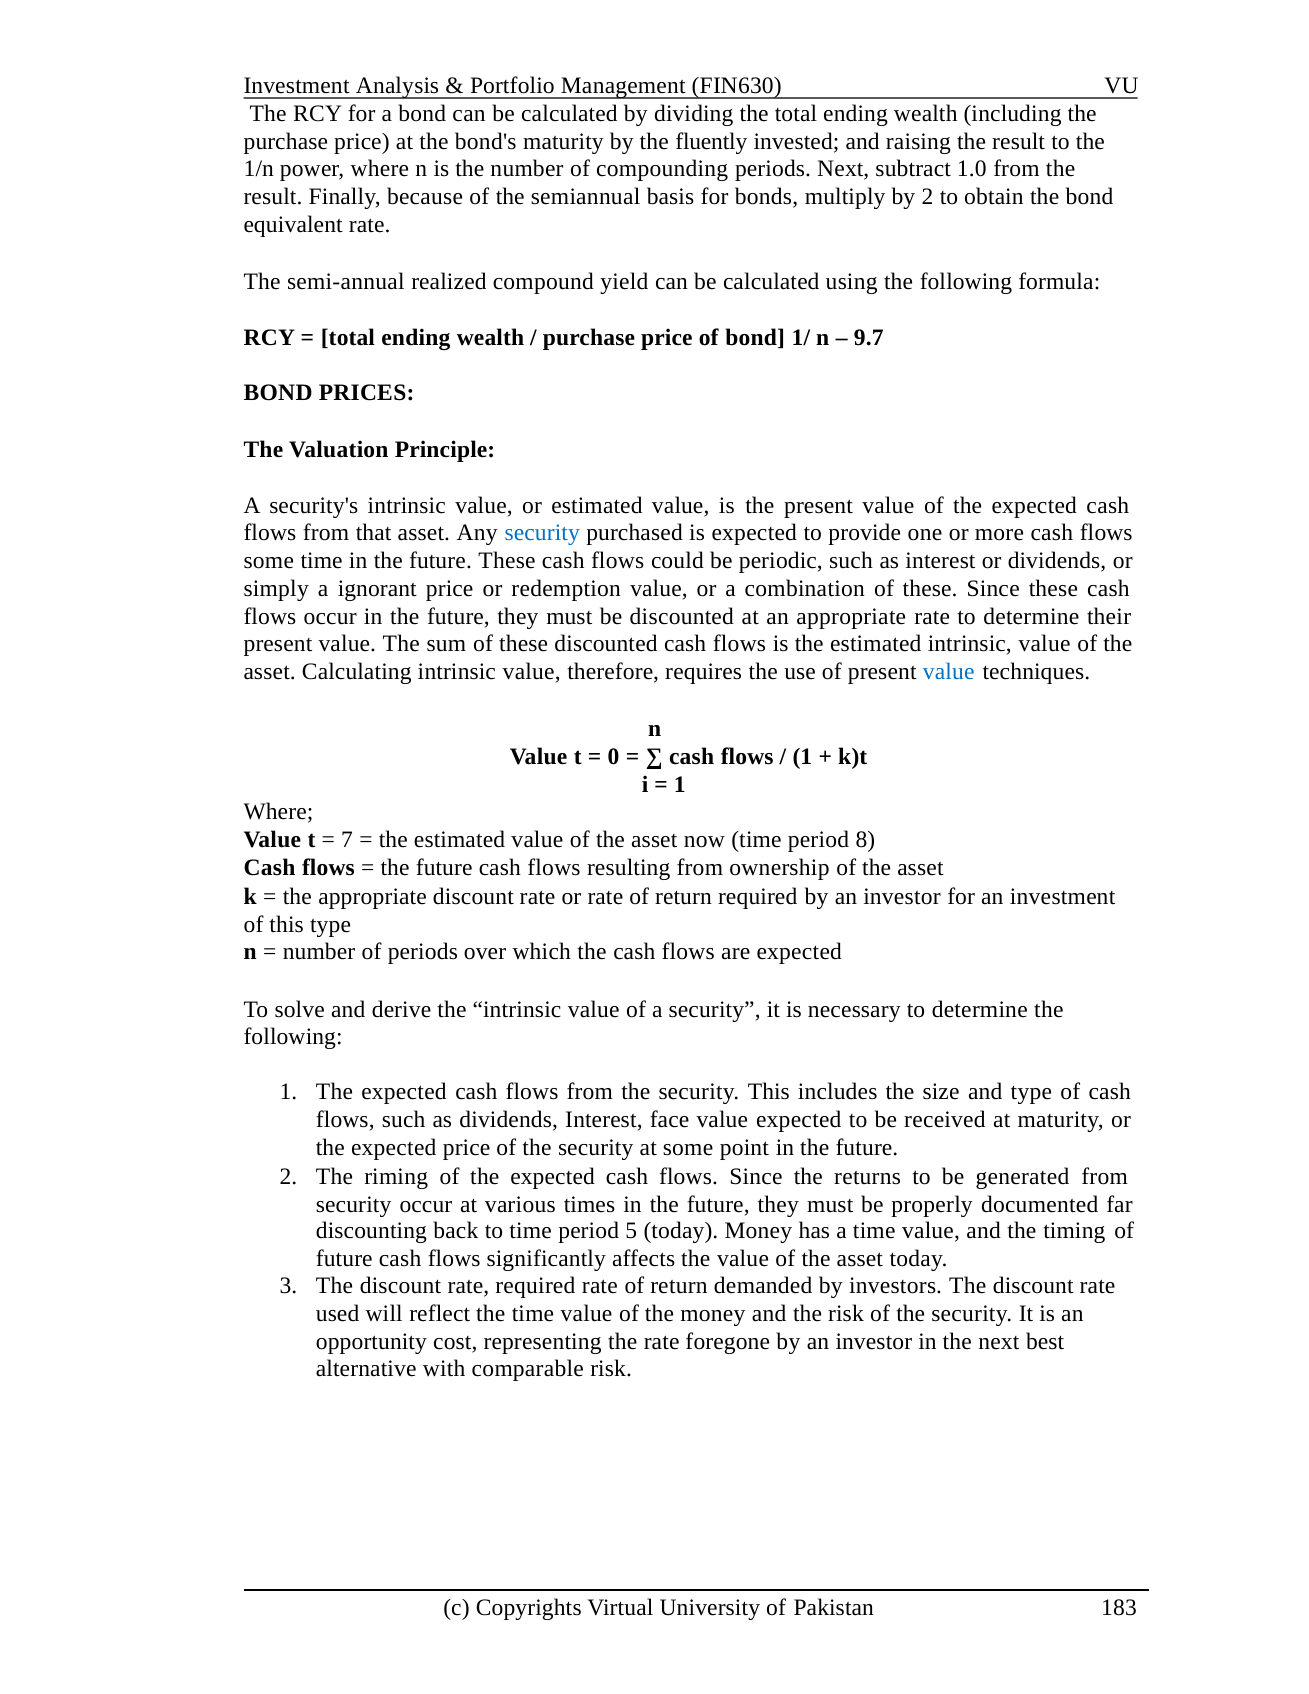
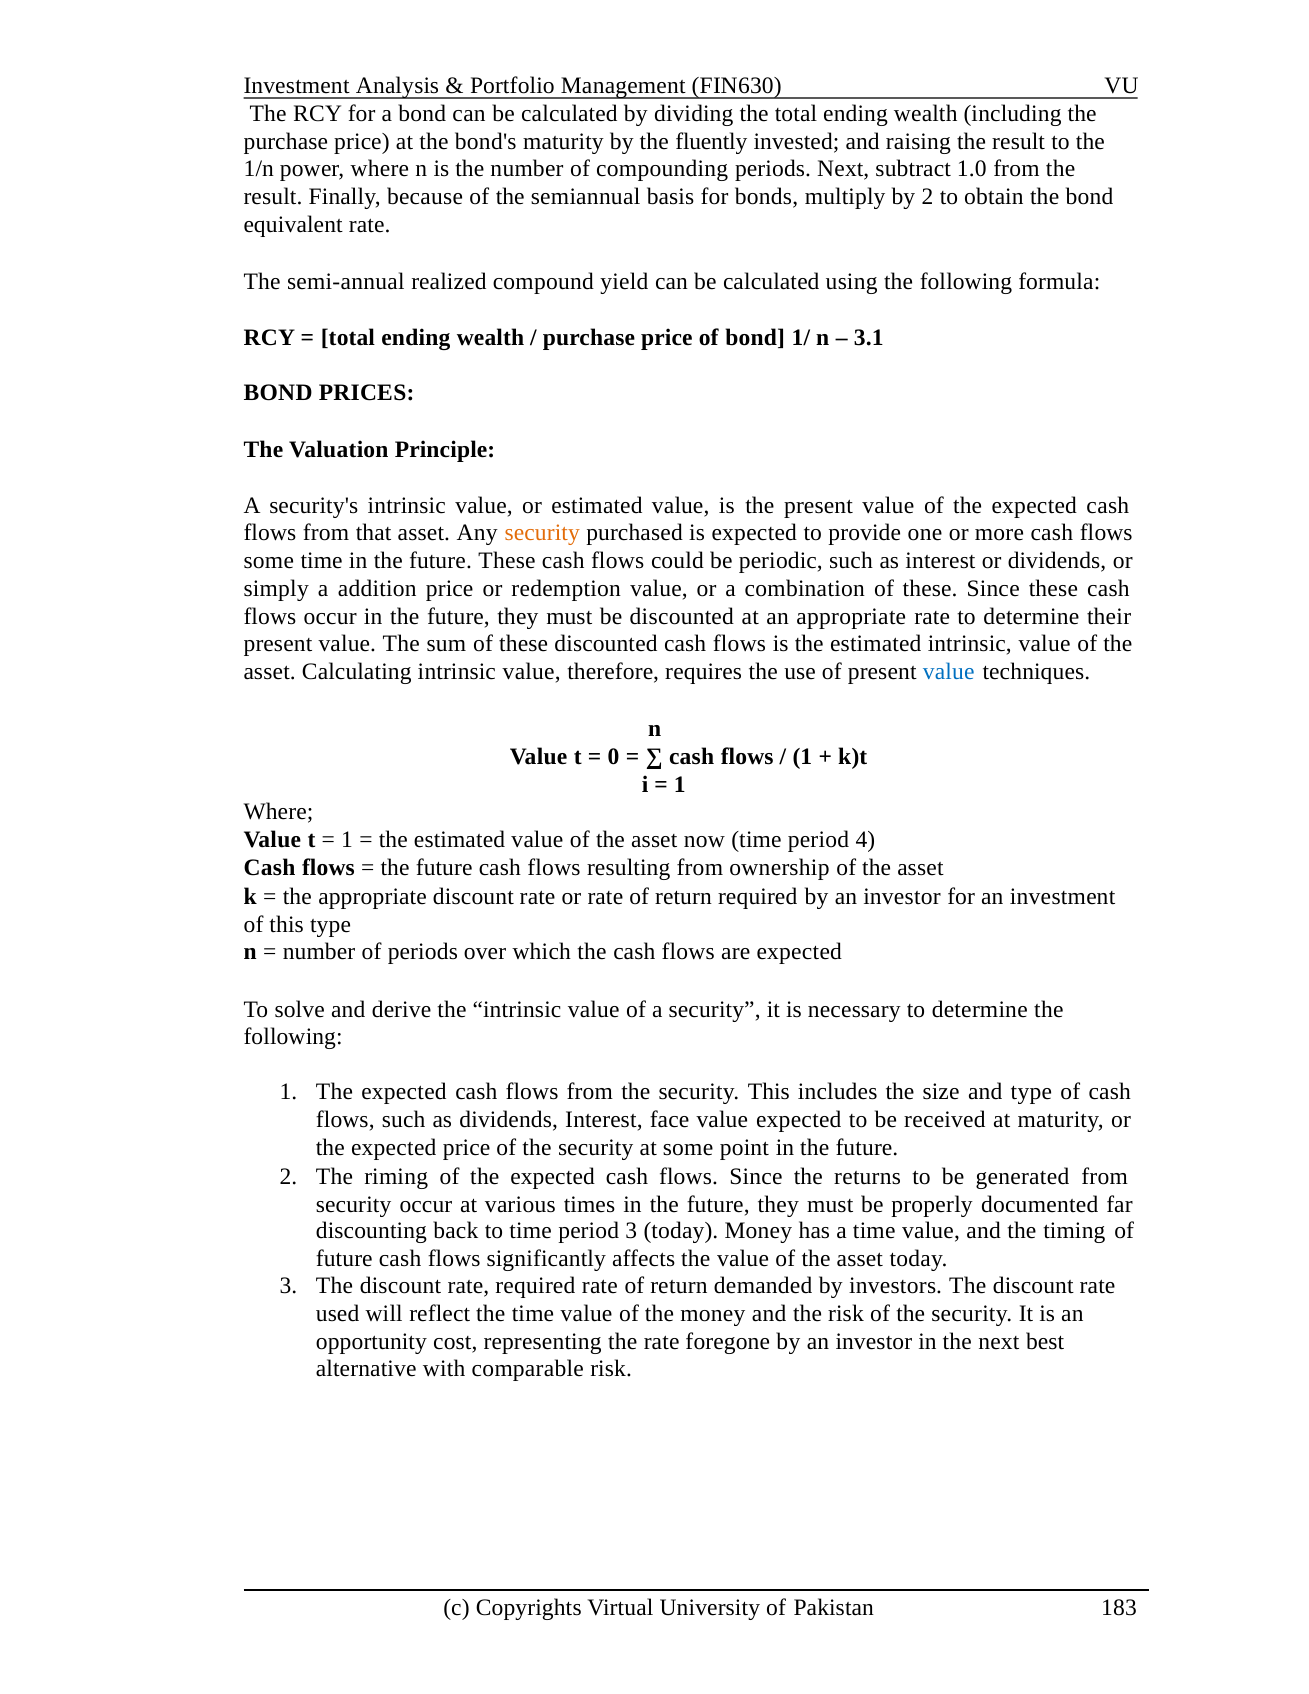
9.7: 9.7 -> 3.1 (869, 338)
security colour: blue -> orange (542, 533)
ignorant: ignorant -> addition (377, 589)
7: 7 -> 1 (347, 840)
8: 8 -> 4 (865, 840)
period 5: 5 -> 3 (631, 1231)
